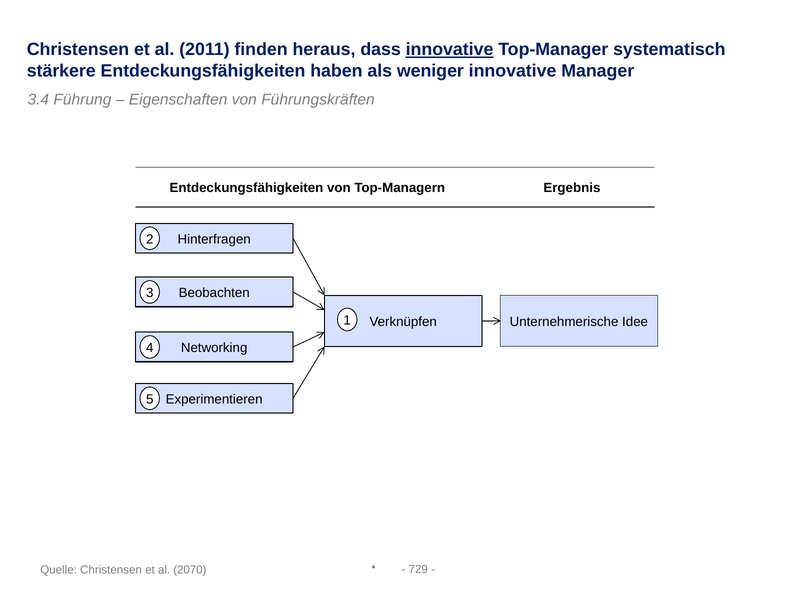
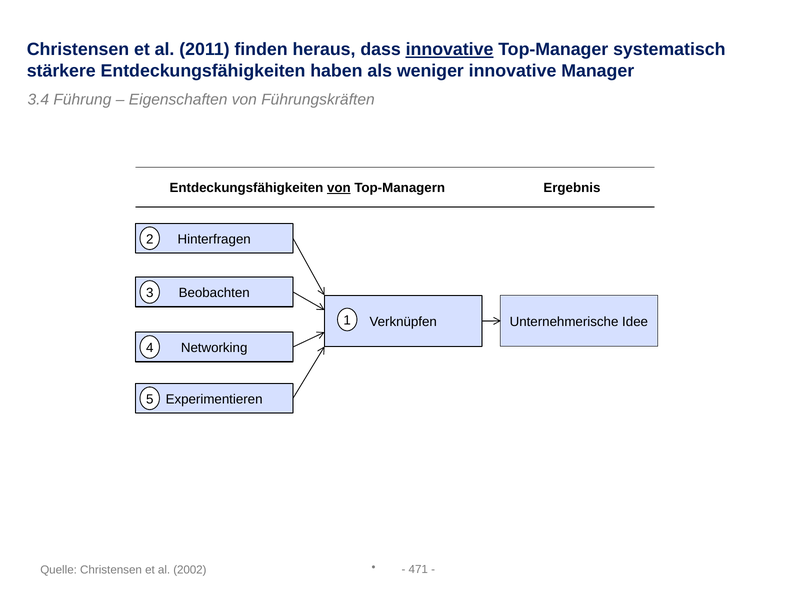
von underline: none -> present (339, 188)
2070: 2070 -> 2002 (190, 570)
729: 729 -> 471 (418, 569)
